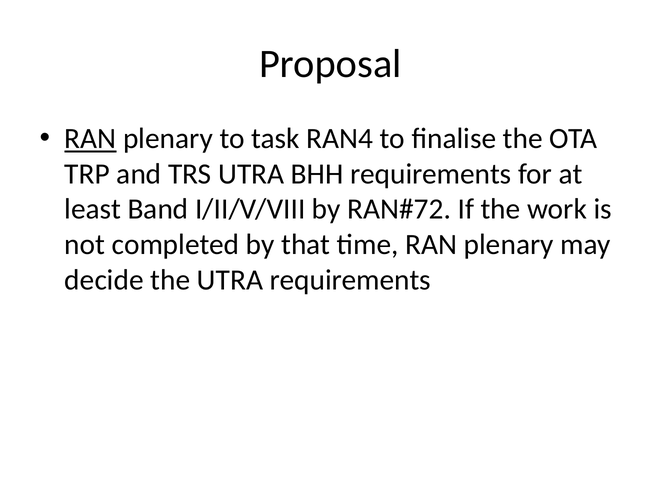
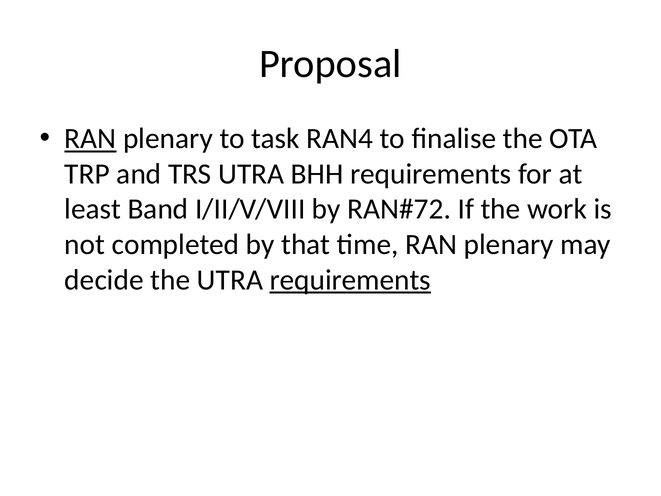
requirements underline: none -> present (350, 280)
